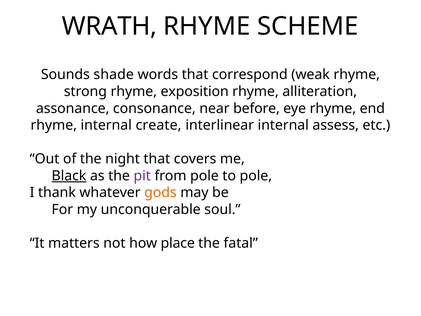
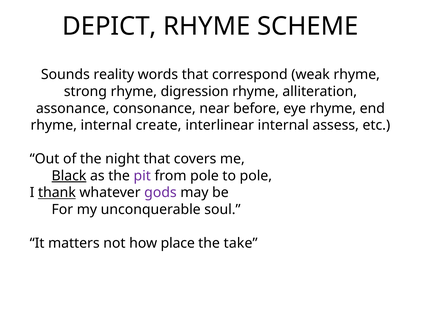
WRATH: WRATH -> DEPICT (109, 26)
shade: shade -> reality (114, 75)
exposition: exposition -> digression (195, 91)
thank underline: none -> present (57, 193)
gods colour: orange -> purple (160, 193)
fatal: fatal -> take (241, 243)
